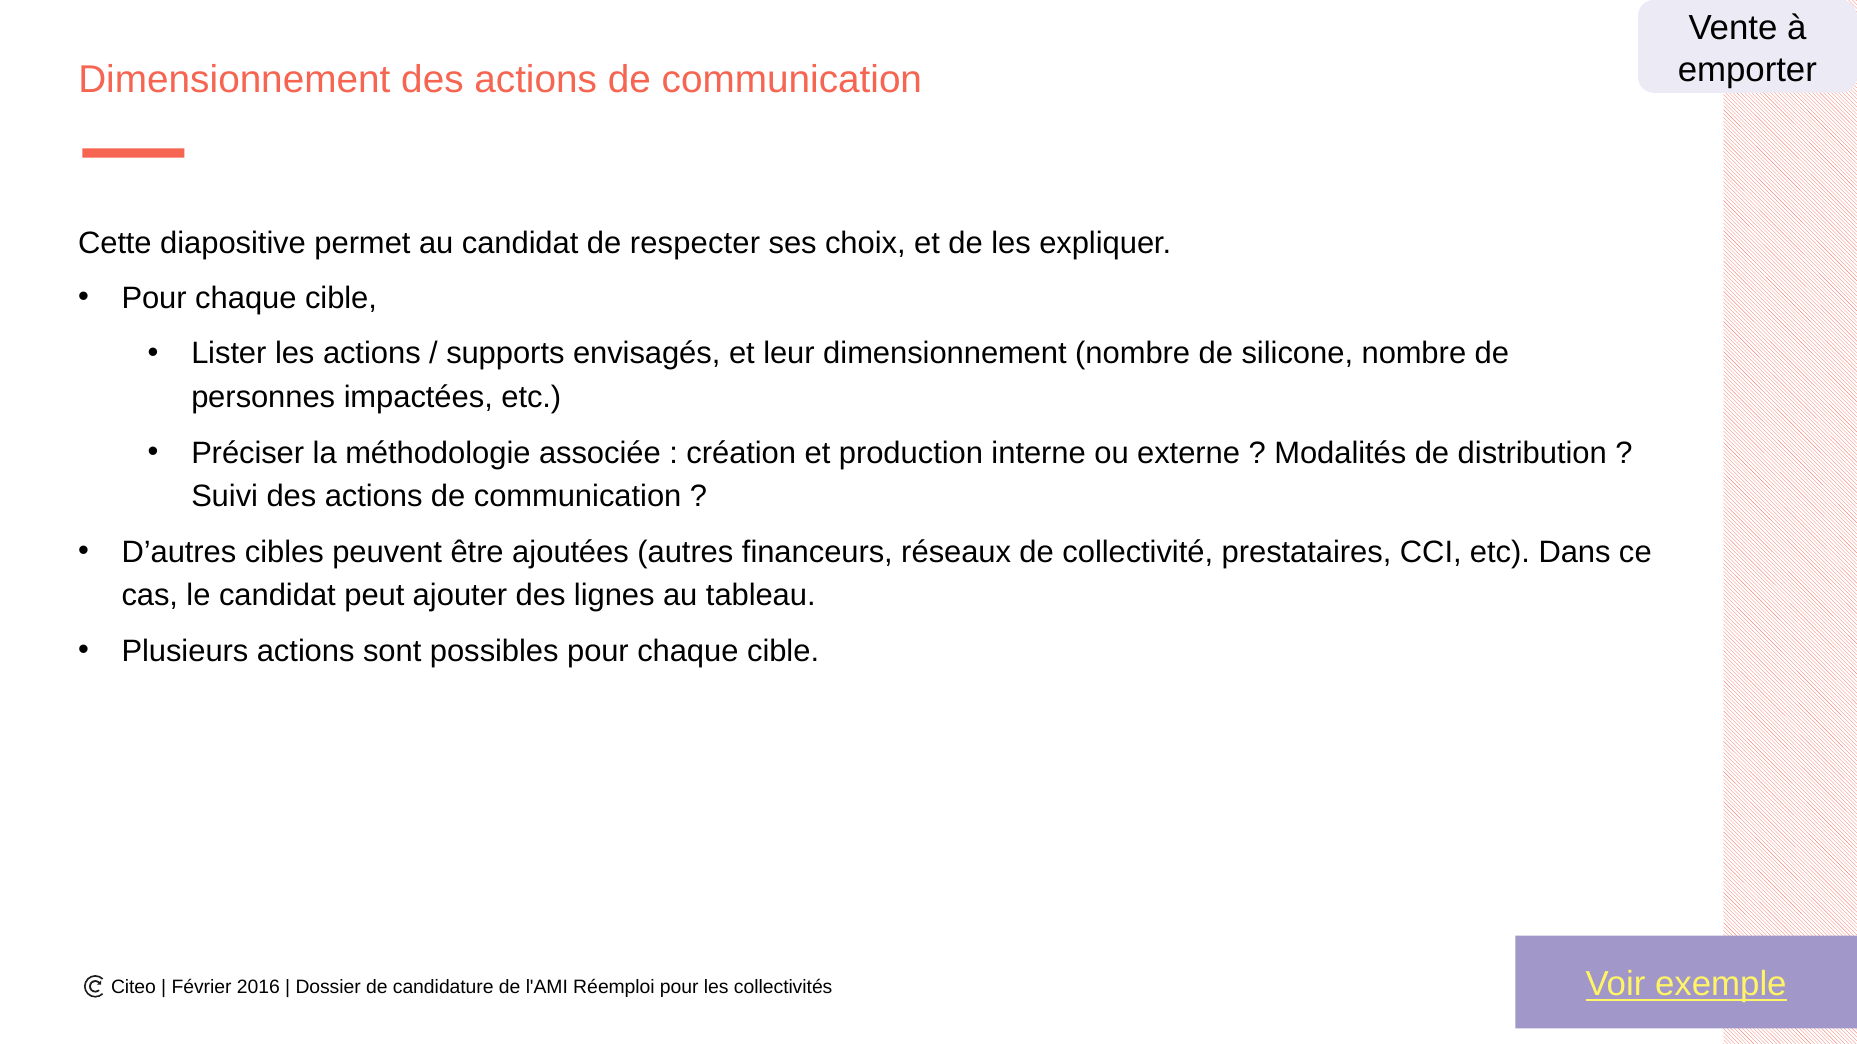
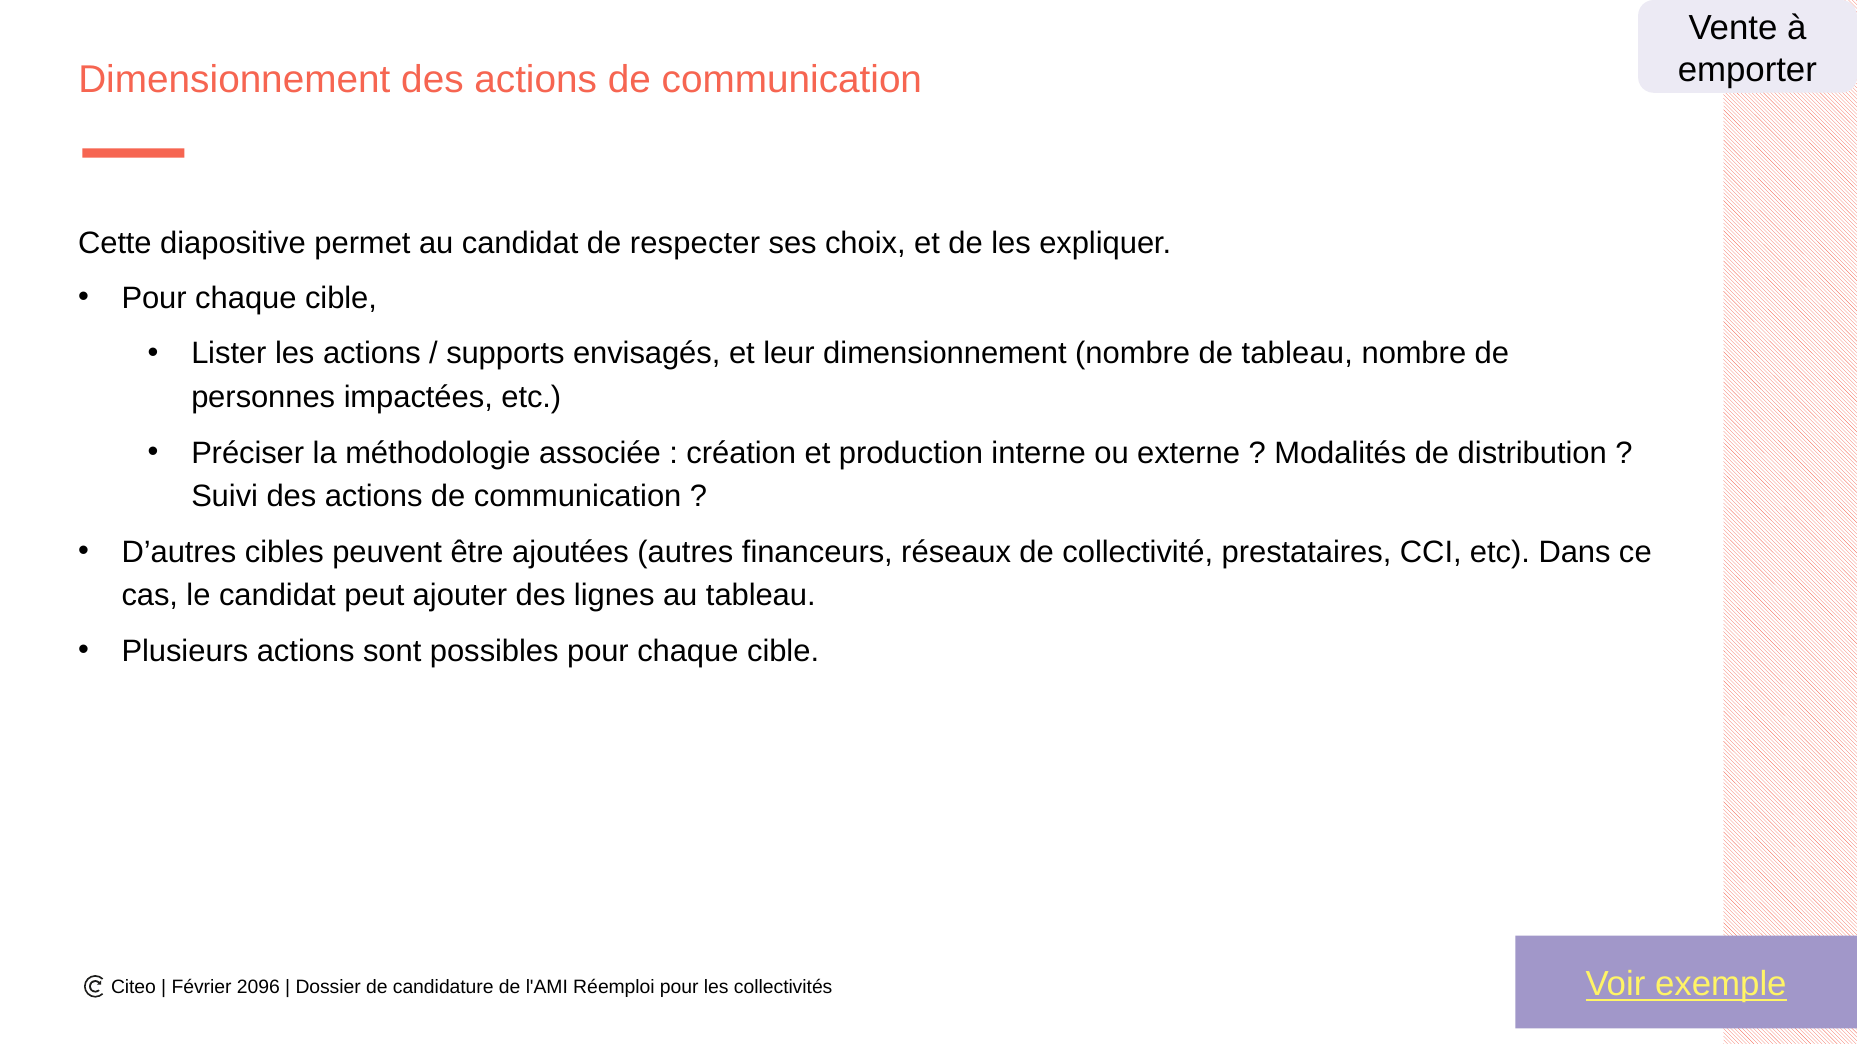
de silicone: silicone -> tableau (1297, 354)
2016: 2016 -> 2096 (258, 988)
